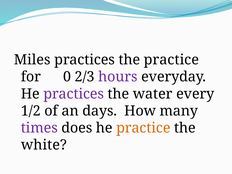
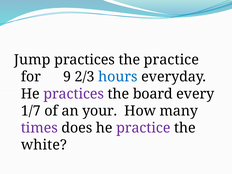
Miles: Miles -> Jump (32, 60)
0: 0 -> 9 (67, 77)
hours colour: purple -> blue (118, 77)
water: water -> board (153, 94)
1/2: 1/2 -> 1/7 (31, 111)
days: days -> your (100, 111)
practice colour: orange -> purple (143, 128)
